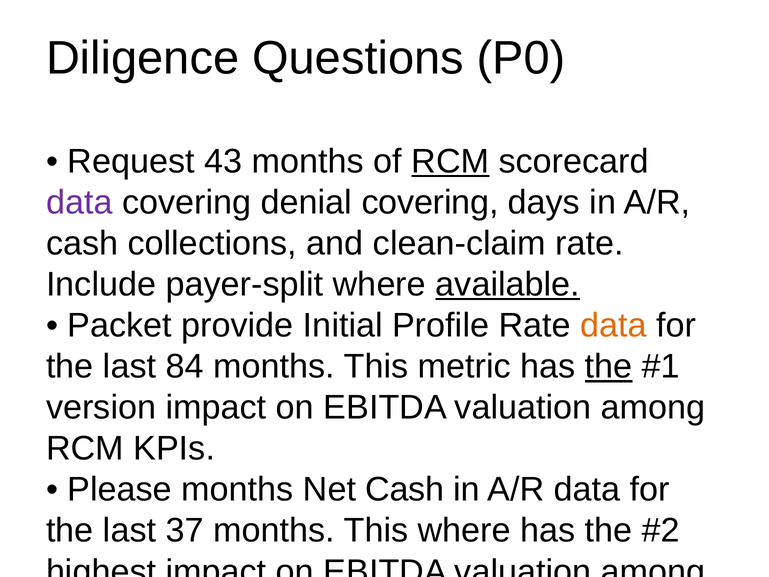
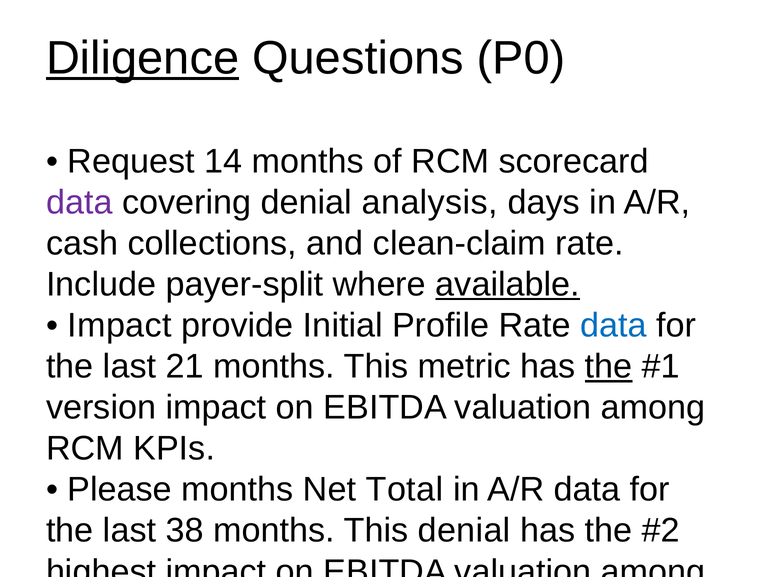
Diligence underline: none -> present (143, 58)
43: 43 -> 14 (223, 161)
RCM underline: present -> none (450, 161)
denial covering: covering -> analysis (430, 202)
Packet: Packet -> Impact (119, 325)
data colour: orange -> blue (614, 325)
84: 84 -> 21 (185, 366)
Net Cash: Cash -> Total (404, 489)
37: 37 -> 38 (185, 530)
This where: where -> denial (464, 530)
